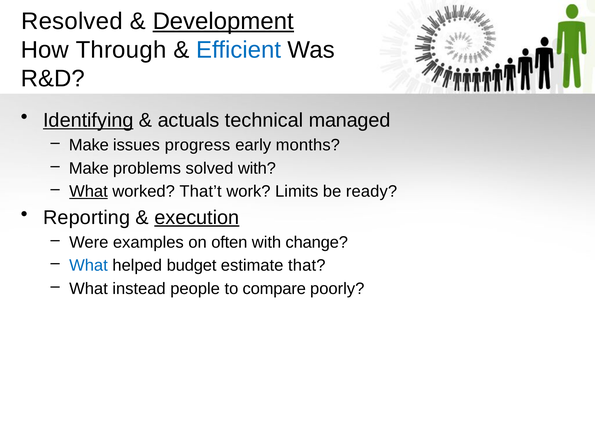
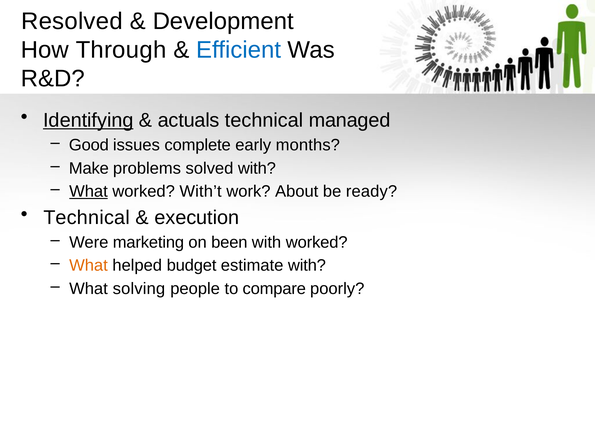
Development underline: present -> none (223, 21)
Make: Make -> Good (89, 145)
progress: progress -> complete (198, 145)
That’t: That’t -> With’t (201, 192)
Limits: Limits -> About (297, 192)
Reporting: Reporting -> Technical (87, 218)
execution underline: present -> none (197, 218)
examples: examples -> marketing (148, 242)
often: often -> been (229, 242)
with change: change -> worked (317, 242)
What colour: blue -> orange (88, 266)
estimate that: that -> with (307, 266)
instead: instead -> solving (139, 289)
